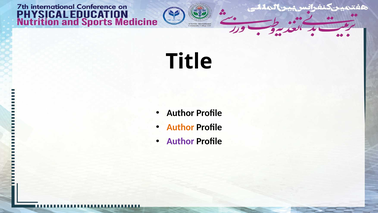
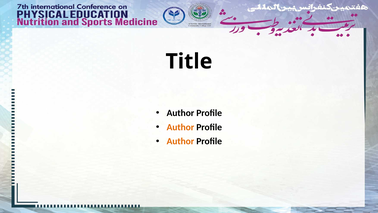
Author colour: purple -> orange (180, 141)
